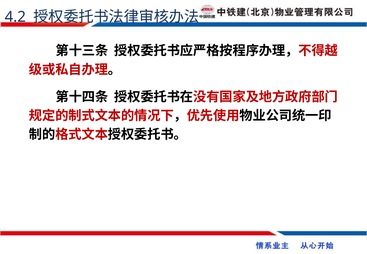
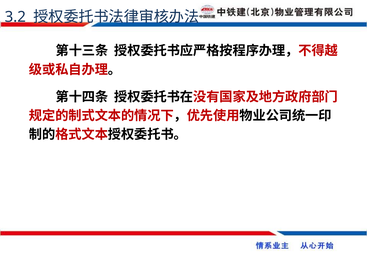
4.2: 4.2 -> 3.2 (15, 17)
